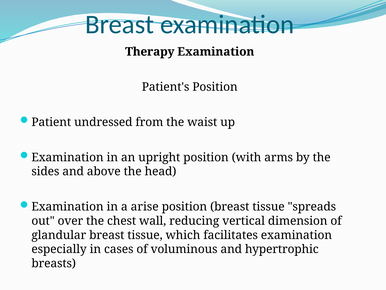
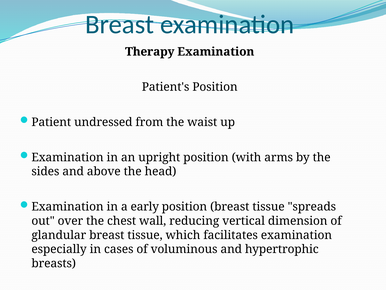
arise: arise -> early (145, 206)
